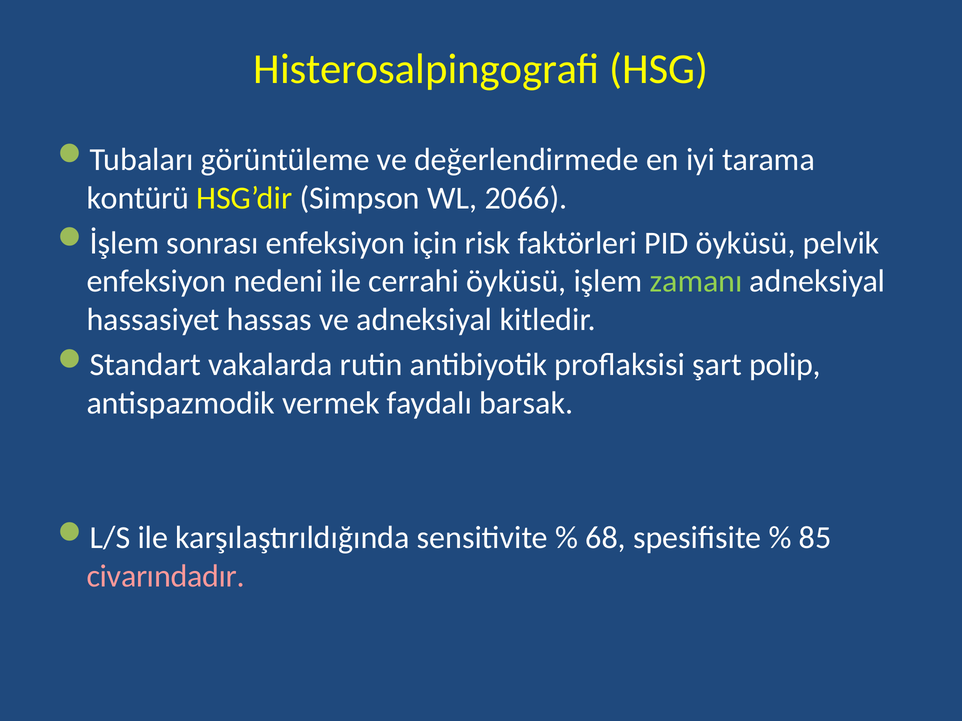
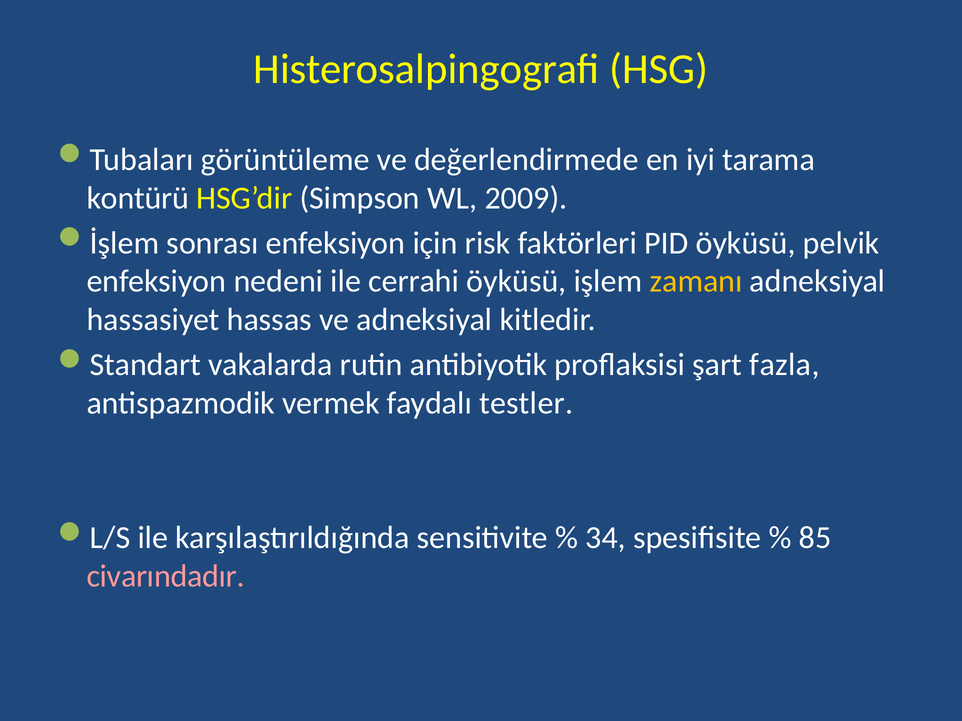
2066: 2066 -> 2009 (526, 198)
zamanı colour: light green -> yellow (696, 282)
polip: polip -> fazla (785, 365)
barsak: barsak -> testler (526, 403)
68: 68 -> 34 (606, 538)
